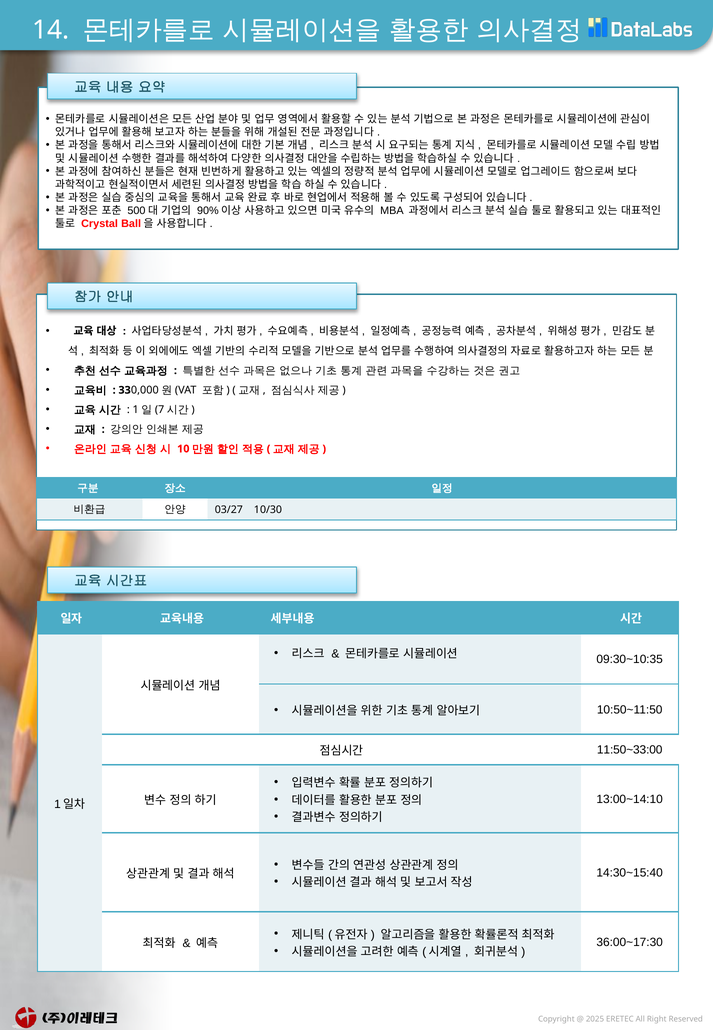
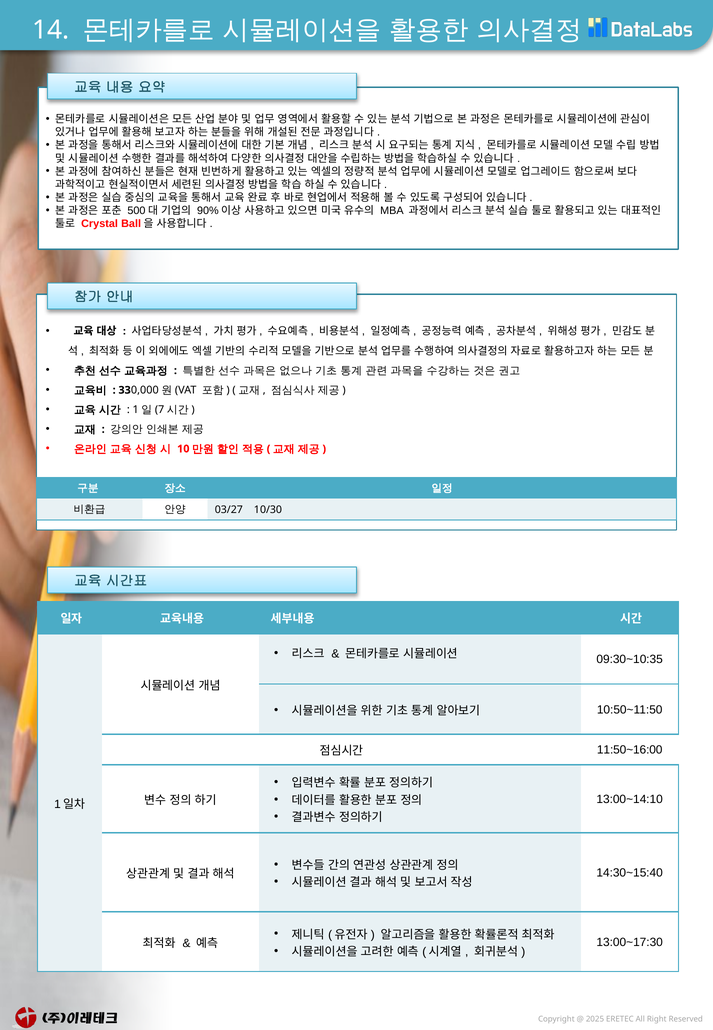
11:50~33:00: 11:50~33:00 -> 11:50~16:00 (630, 750)
36:00~17:30: 36:00~17:30 -> 13:00~17:30 (630, 942)
